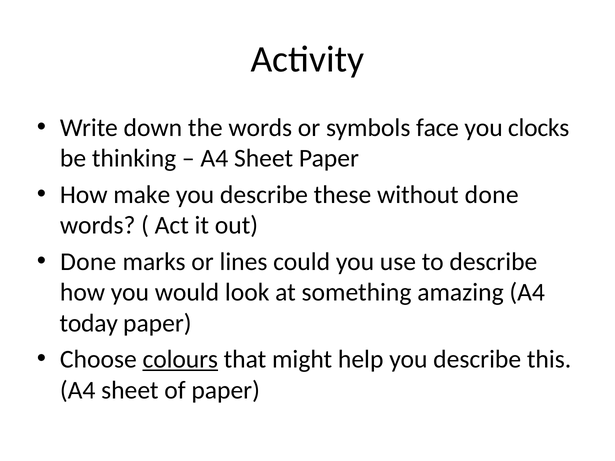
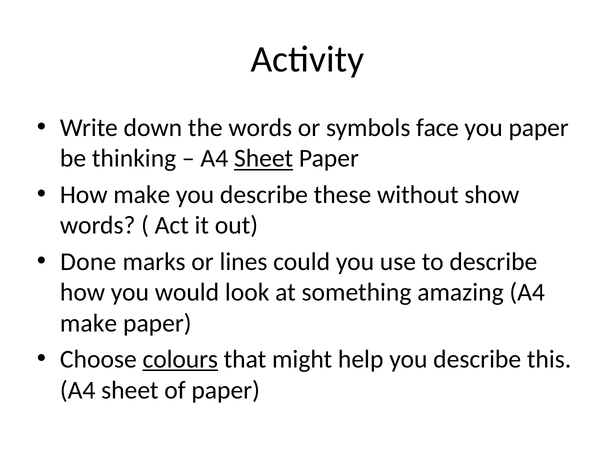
you clocks: clocks -> paper (539, 128)
Sheet underline: none -> present (264, 159)
without done: done -> show (492, 195)
today: today -> make (89, 323)
